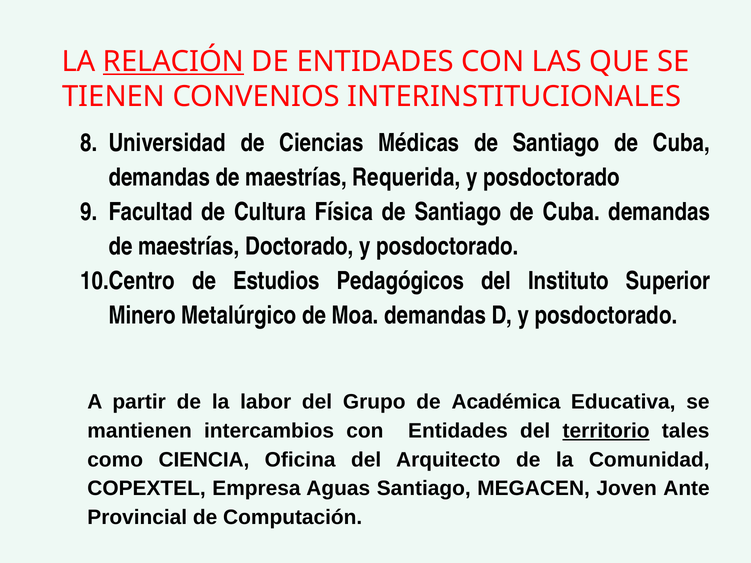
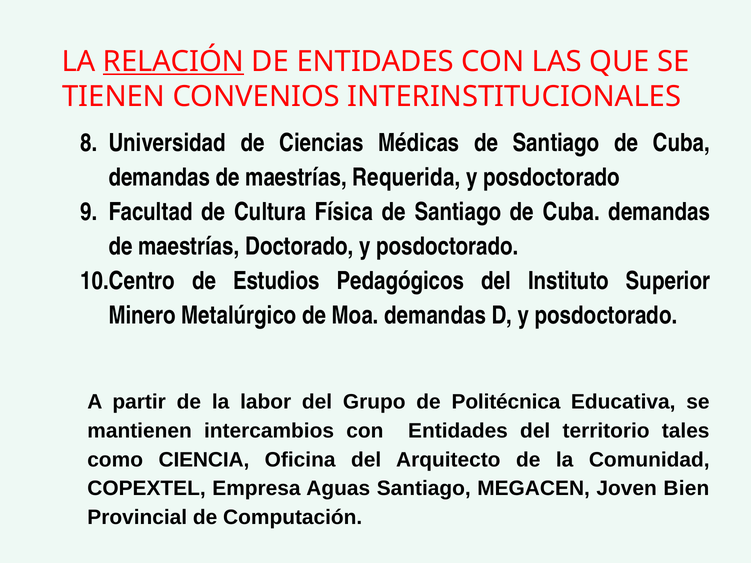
Académica: Académica -> Politécnica (506, 402)
territorio underline: present -> none (606, 431)
Ante: Ante -> Bien (686, 489)
